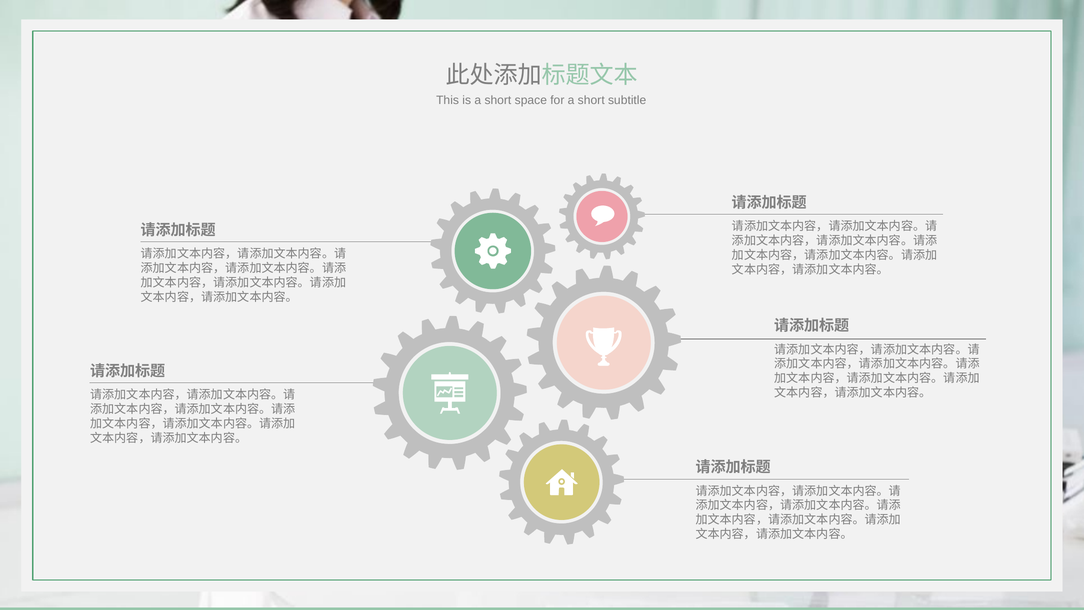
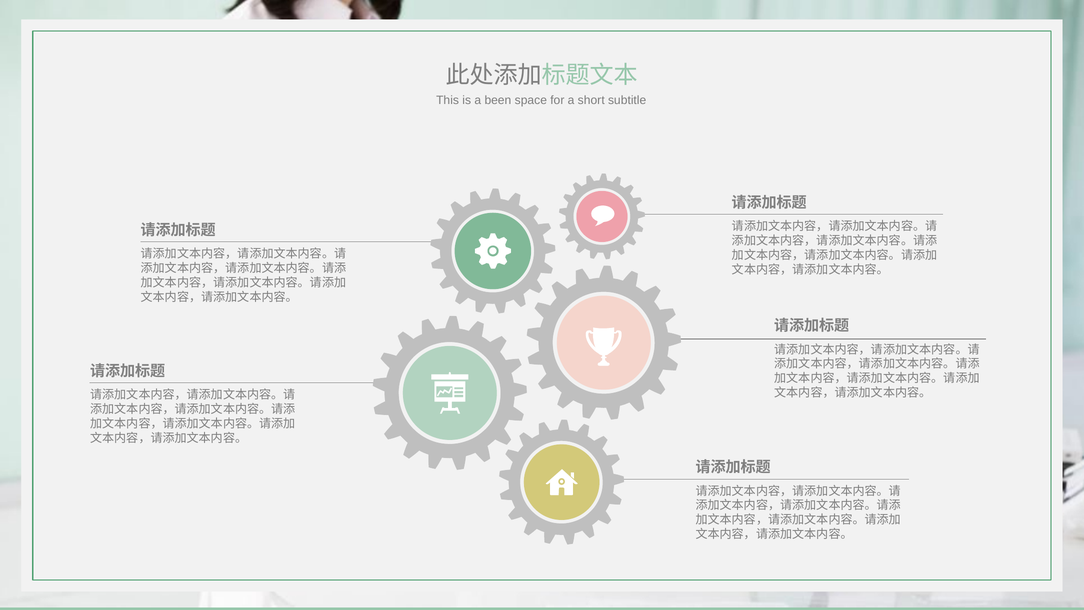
is a short: short -> been (498, 100)
